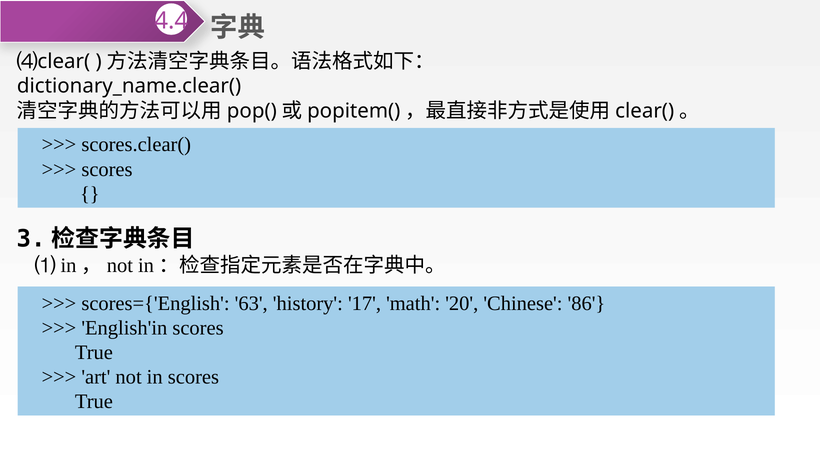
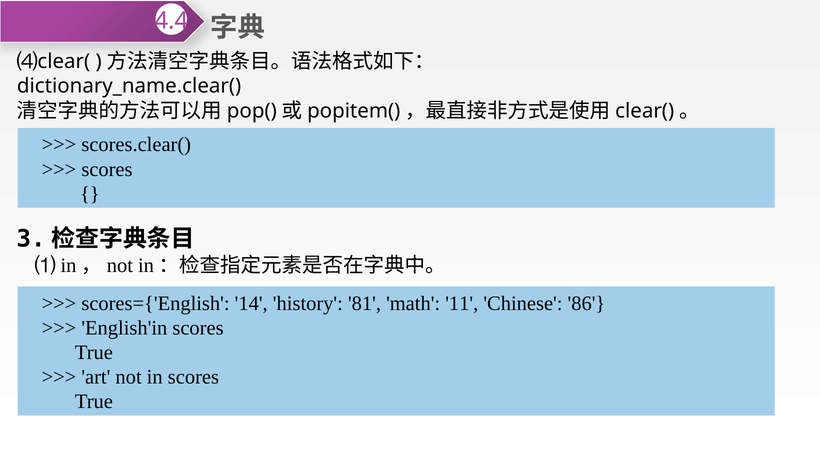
63: 63 -> 14 (251, 303)
17: 17 -> 81 (365, 303)
20: 20 -> 11 (462, 303)
